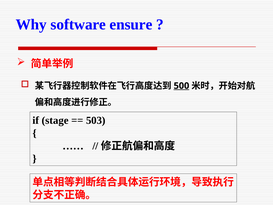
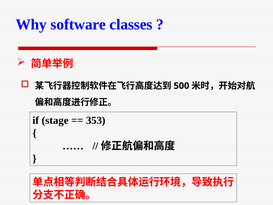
ensure: ensure -> classes (131, 25)
500 underline: present -> none (181, 86)
503: 503 -> 353 (96, 120)
